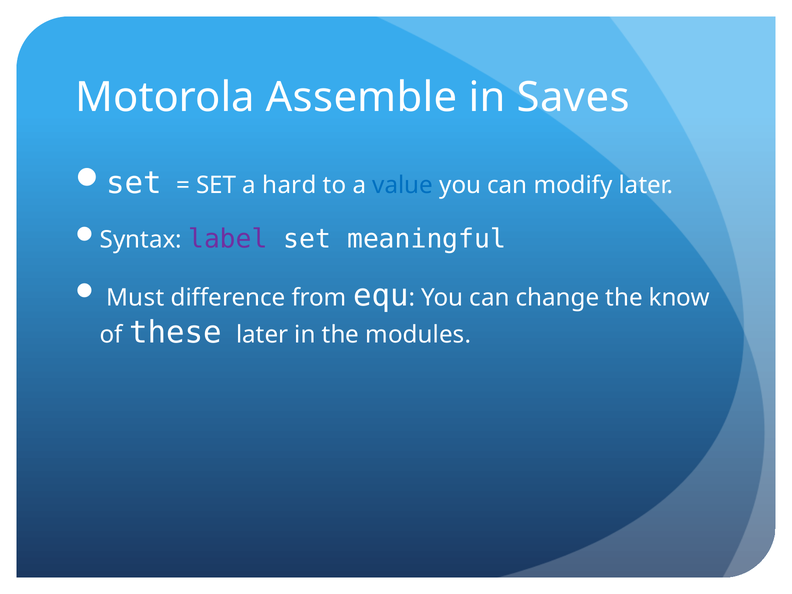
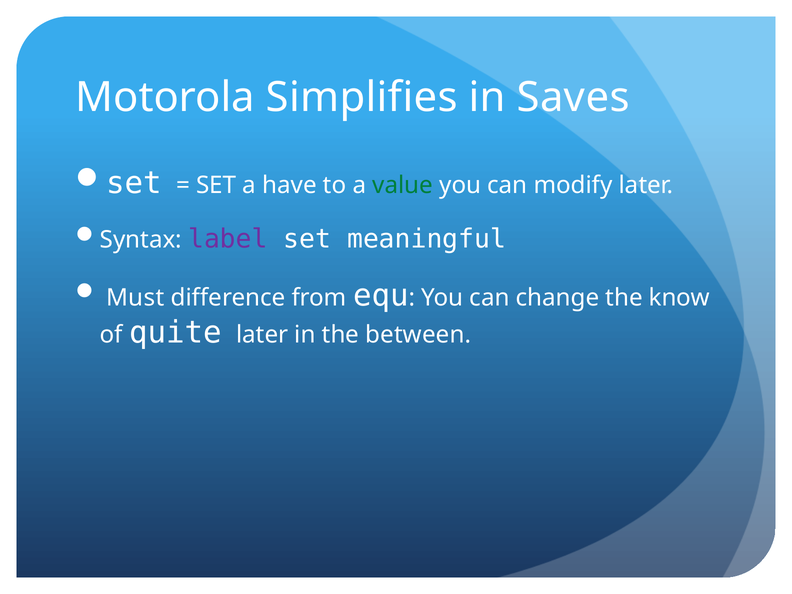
Assemble: Assemble -> Simplifies (362, 97)
hard: hard -> have (290, 185)
value colour: blue -> green (403, 185)
these: these -> quite (175, 333)
modules: modules -> between (418, 335)
